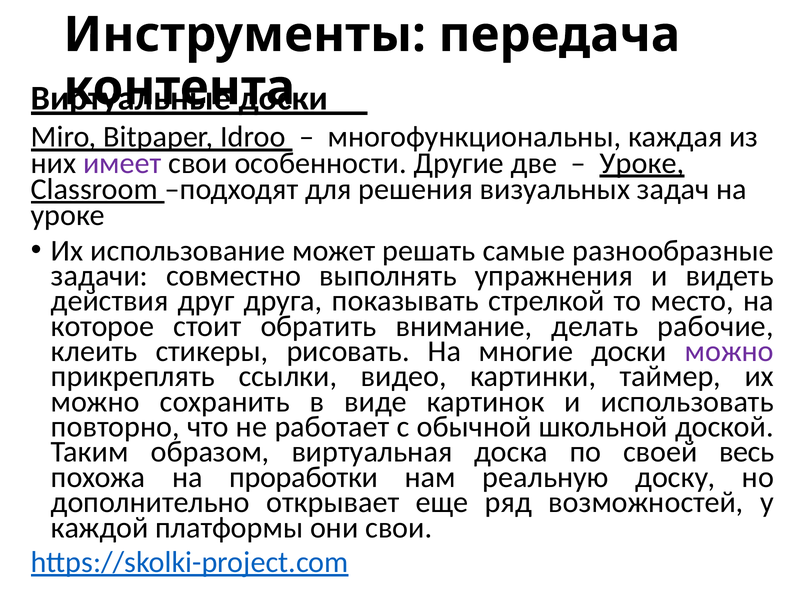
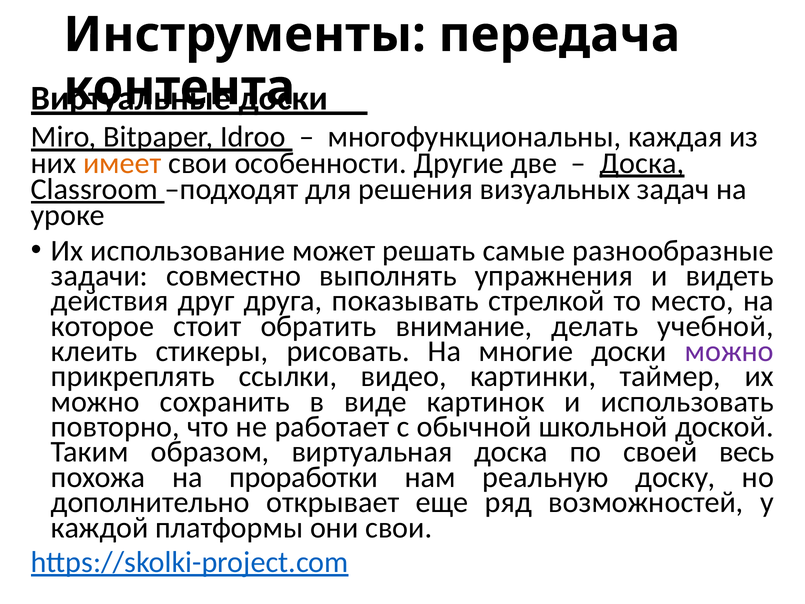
имеет colour: purple -> orange (122, 163)
Уроке: Уроке -> Доска (642, 163)
рабочие: рабочие -> учебной (715, 326)
